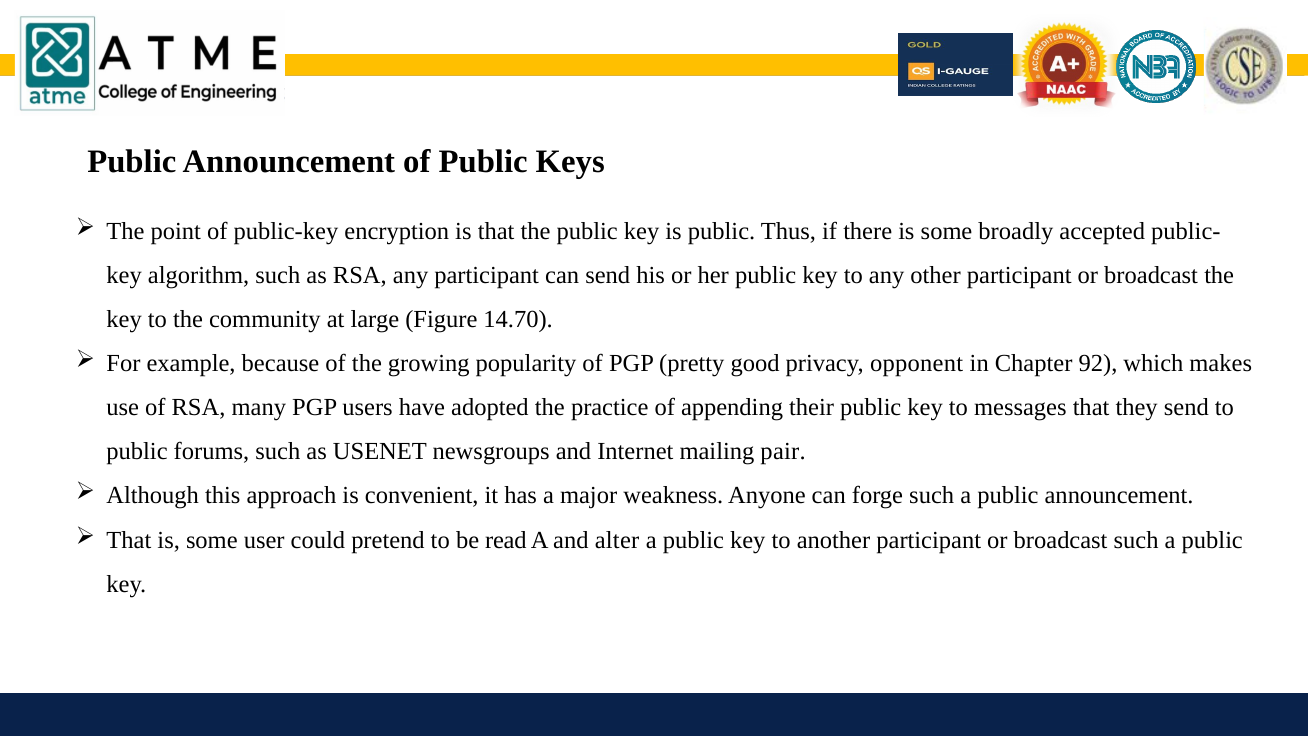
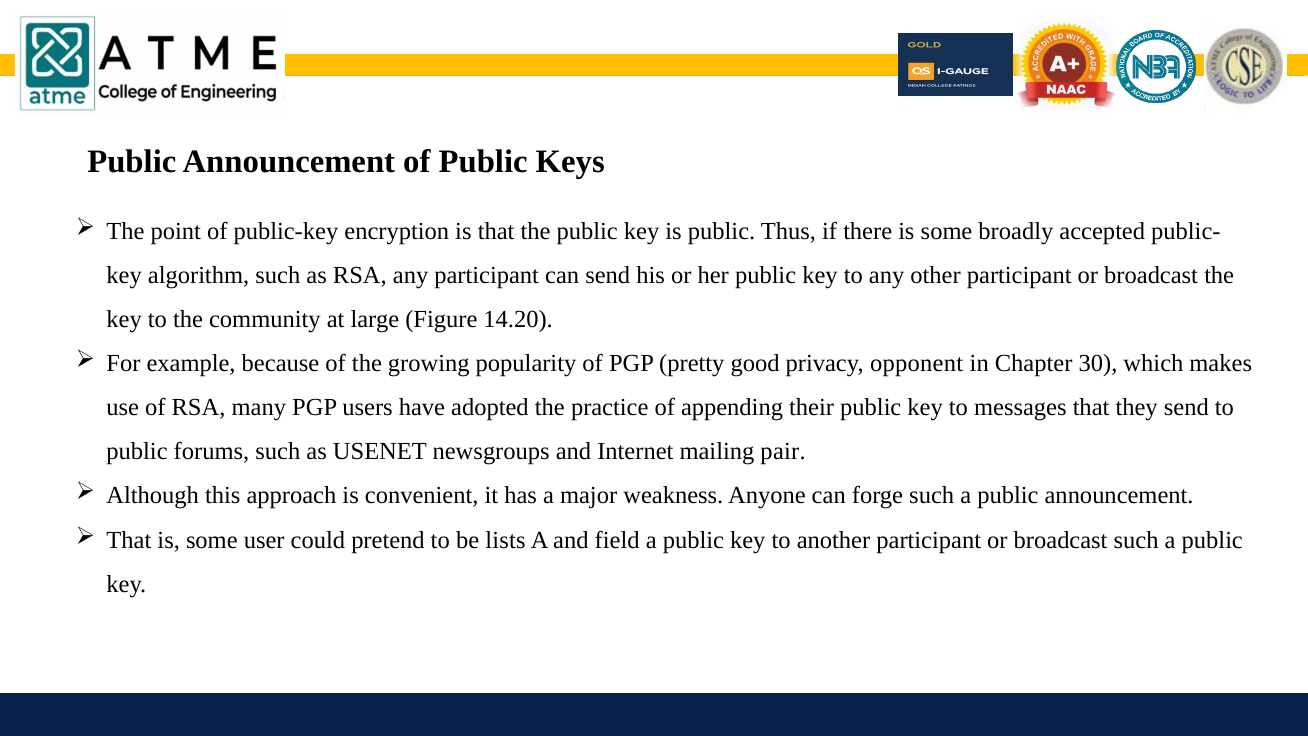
14.70: 14.70 -> 14.20 (518, 319)
92: 92 -> 30 (1098, 363)
read: read -> lists (506, 540)
alter: alter -> field (617, 540)
